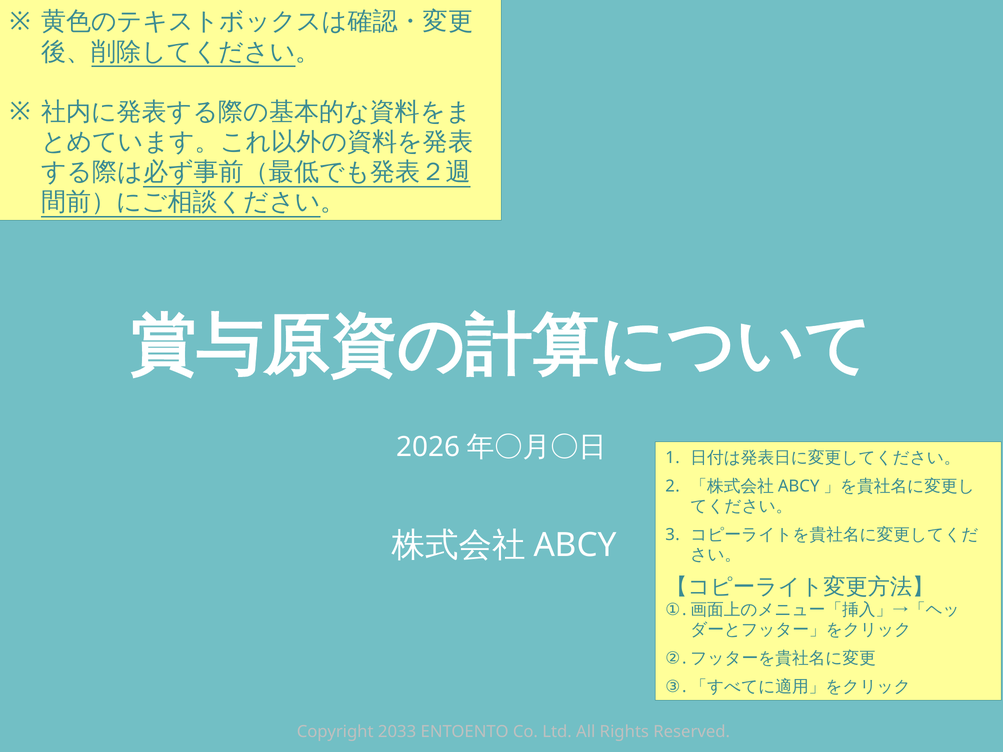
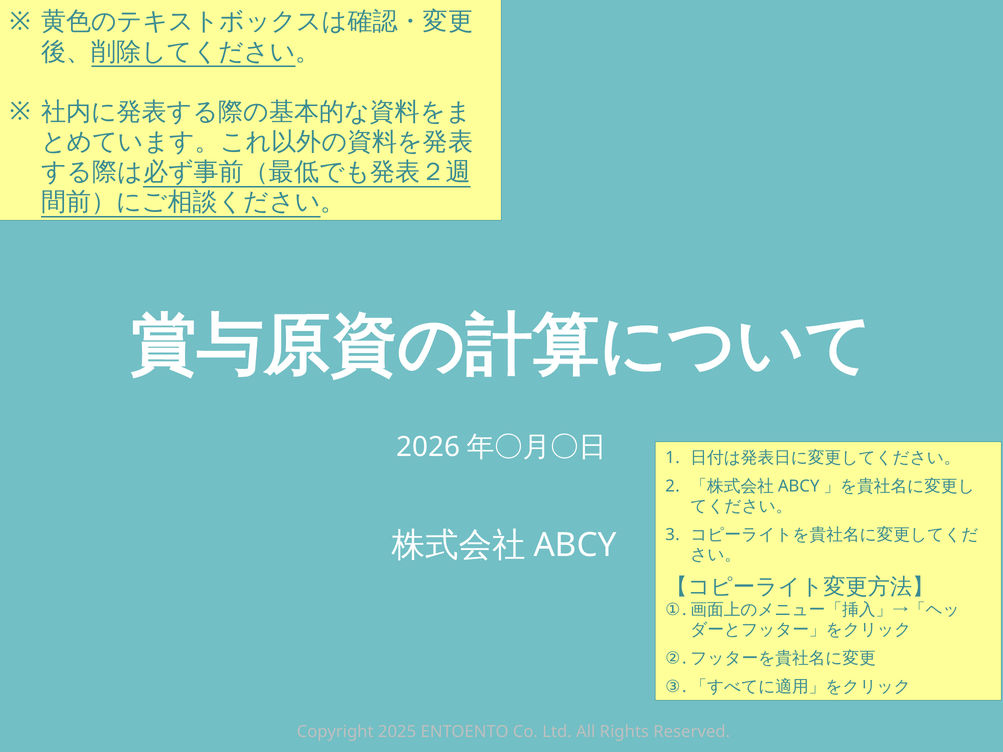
2033: 2033 -> 2025 (397, 732)
